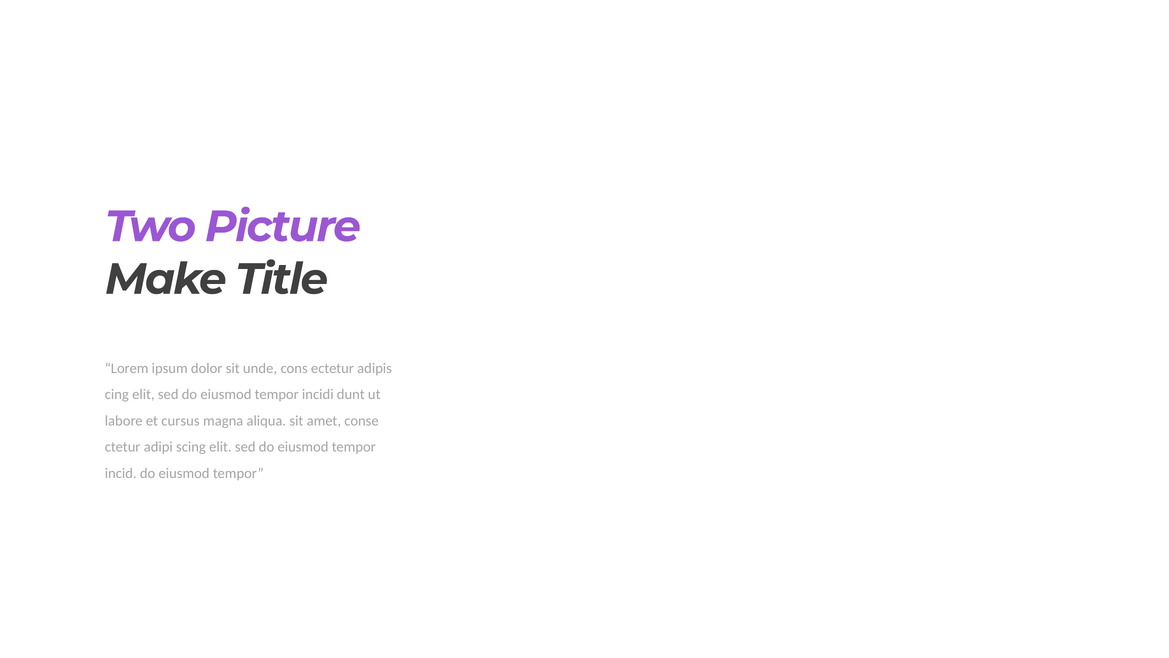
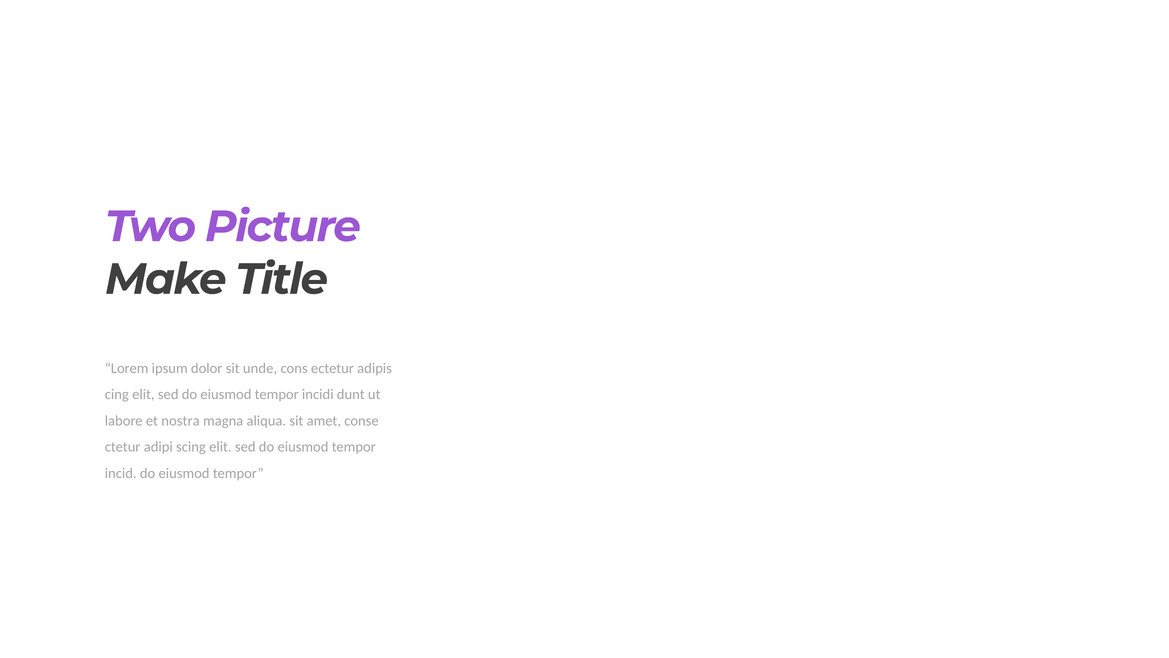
cursus: cursus -> nostra (180, 421)
